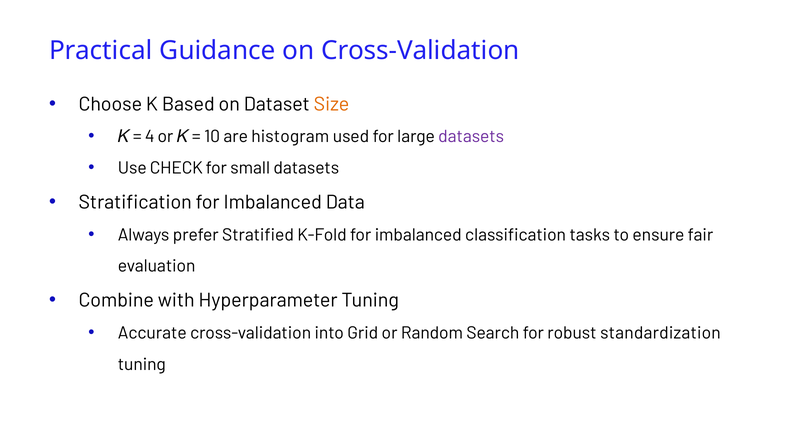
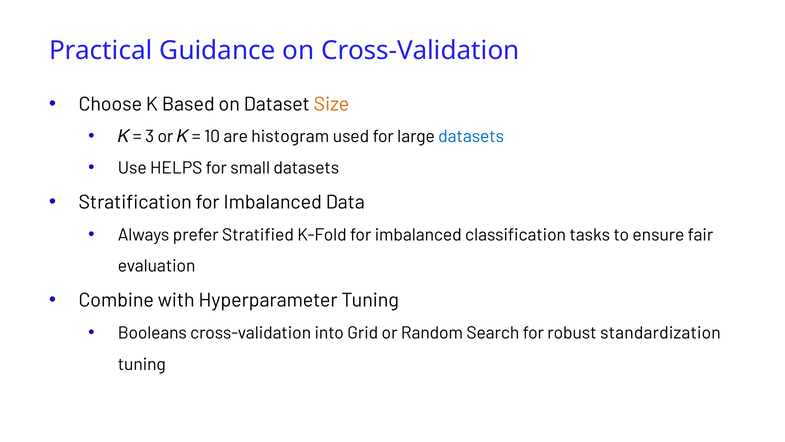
4: 4 -> 3 (150, 137)
datasets colour: purple -> blue (471, 137)
CHECK: CHECK -> HELPS (176, 168)
Accurate: Accurate -> Booleans (152, 333)
